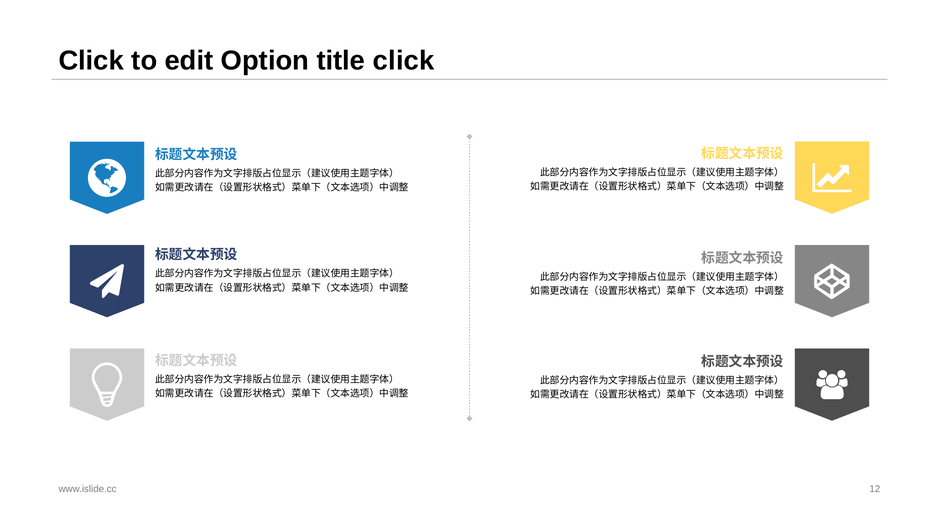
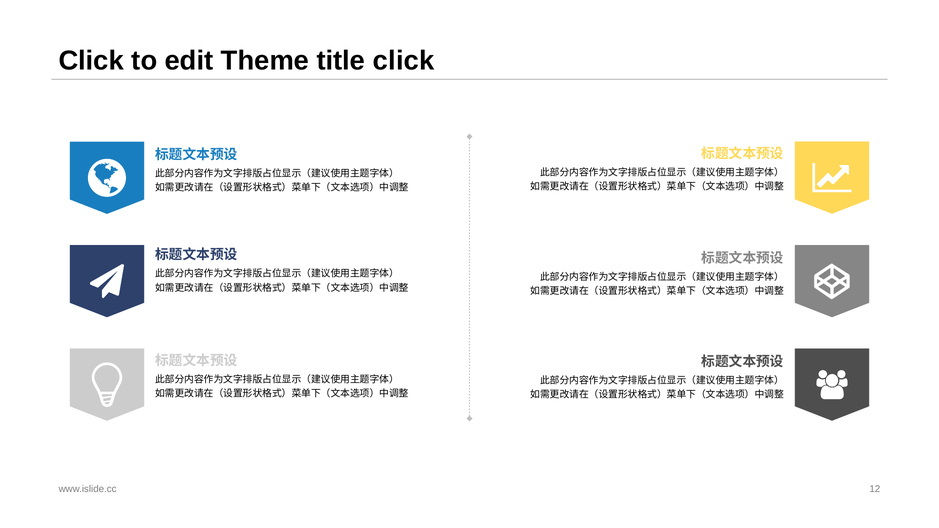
Option: Option -> Theme (265, 61)
